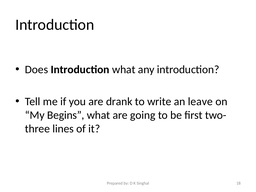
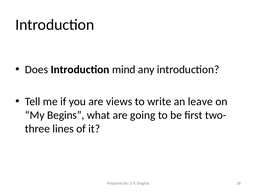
Introduction what: what -> mind (124, 70)
drank: drank -> views (119, 102)
